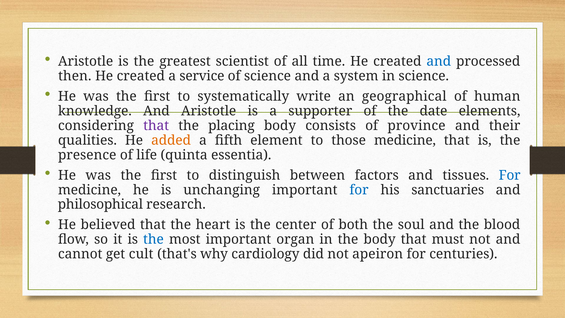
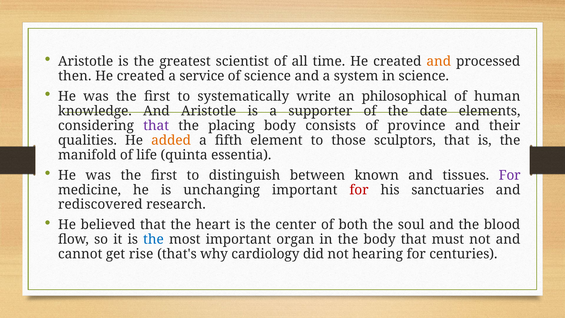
and colour: blue -> orange (439, 61)
geographical: geographical -> philosophical (404, 96)
those medicine: medicine -> sculptors (405, 140)
presence: presence -> manifold (87, 155)
factors: factors -> known (377, 175)
For colour: blue -> purple (510, 175)
for colour: blue -> red (359, 190)
philosophical: philosophical -> rediscovered (100, 204)
cult: cult -> rise (141, 254)
apeiron: apeiron -> hearing (378, 254)
